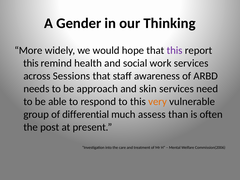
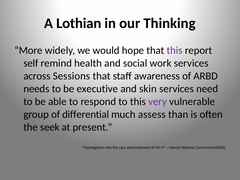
Gender: Gender -> Lothian (79, 23)
this: this -> self (31, 63)
approach: approach -> executive (97, 89)
very colour: orange -> purple (158, 102)
post: post -> seek (50, 127)
